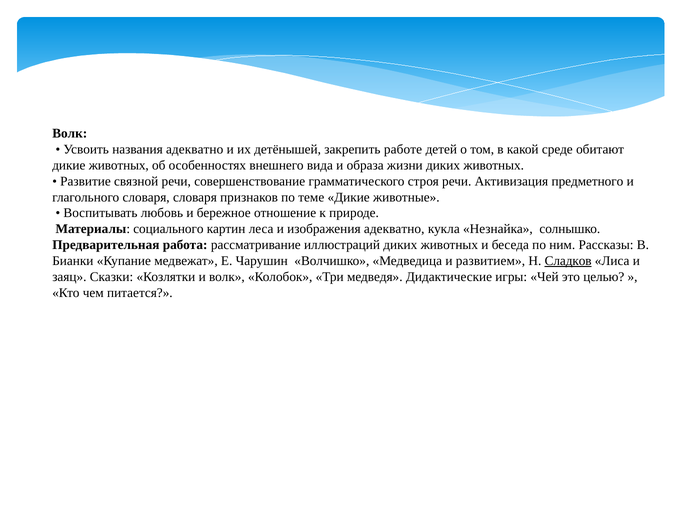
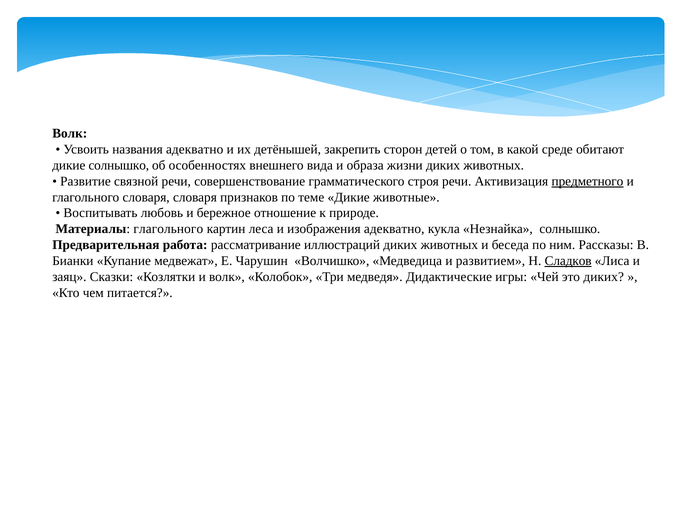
работе: работе -> сторон (403, 149)
дикие животных: животных -> солнышко (119, 165)
предметного underline: none -> present (587, 181)
Материалы социального: социального -> глагольного (168, 229)
это целью: целью -> диких (604, 277)
